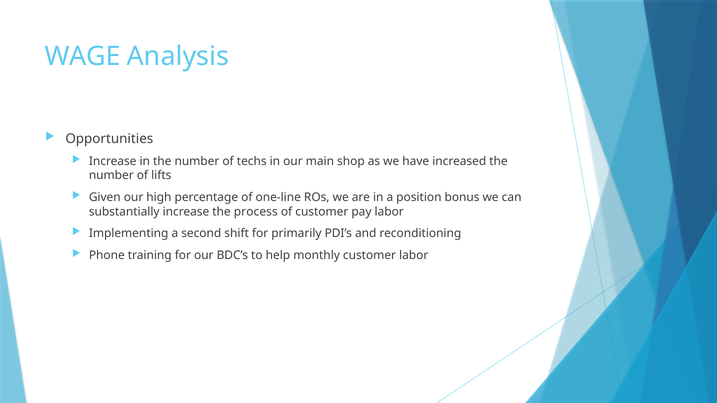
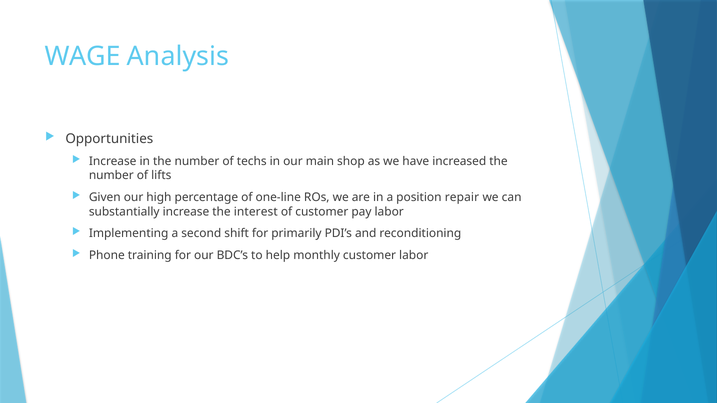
bonus: bonus -> repair (462, 198)
process: process -> interest (256, 212)
